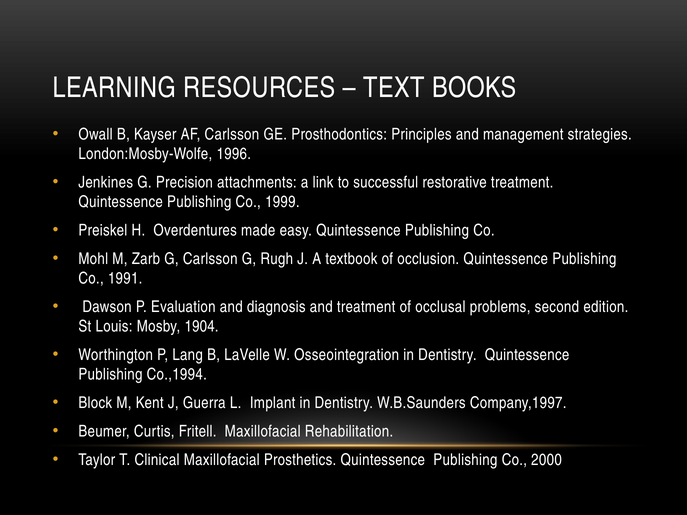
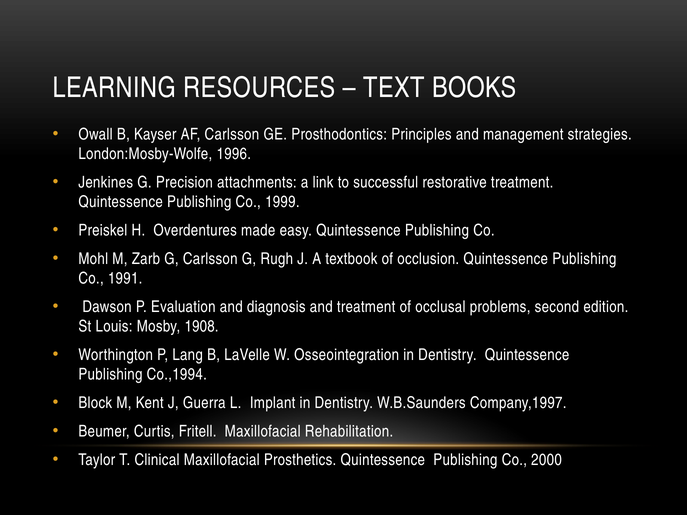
1904: 1904 -> 1908 (202, 326)
